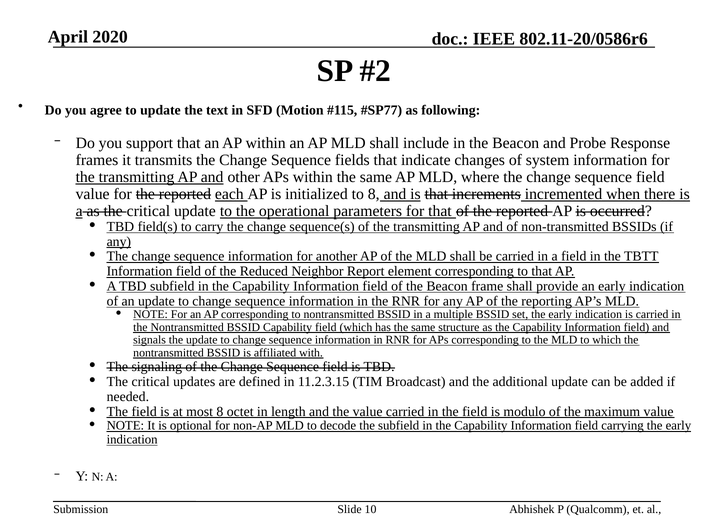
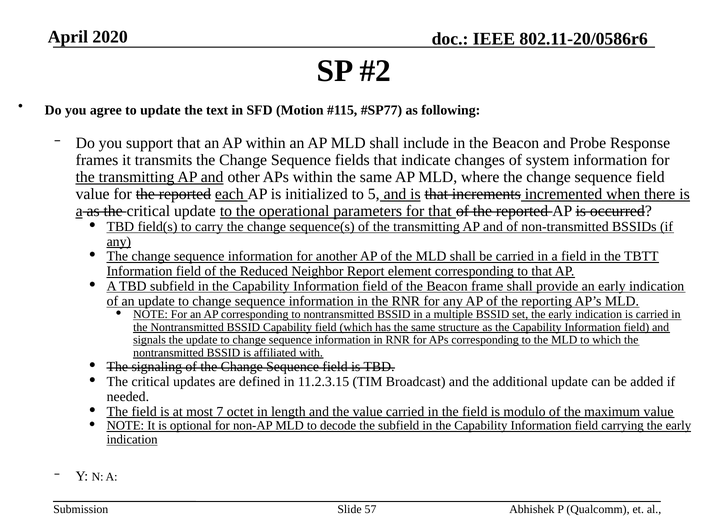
to 8: 8 -> 5 (374, 194)
most 8: 8 -> 7 (220, 412)
10: 10 -> 57 (371, 509)
